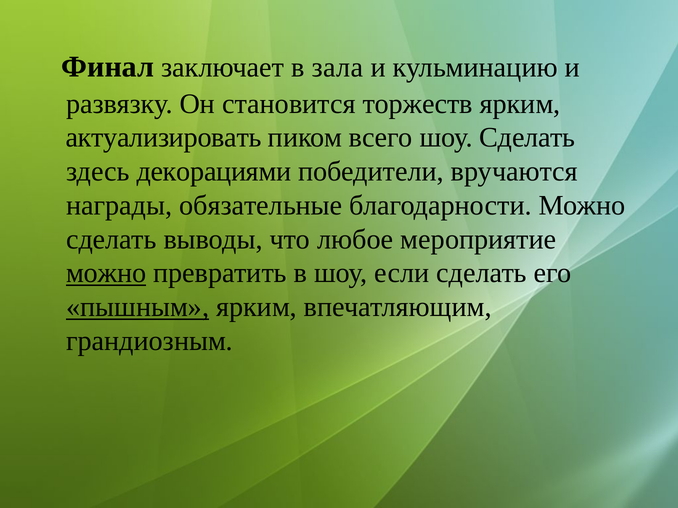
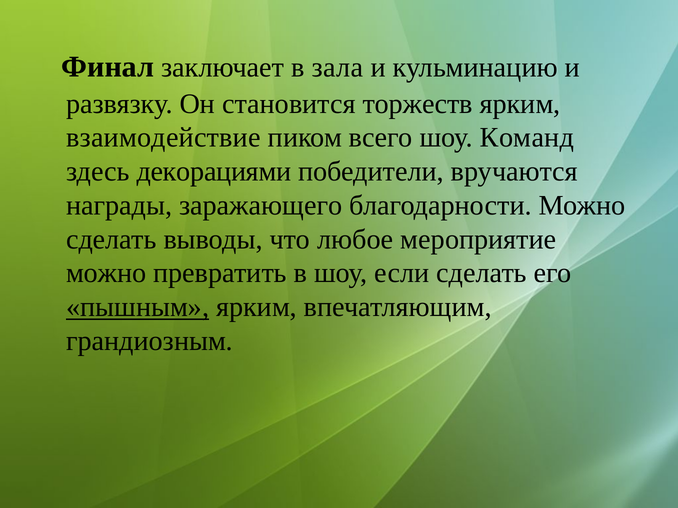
актуализировать: актуализировать -> взаимодействие (163, 138)
шоу Сделать: Сделать -> Команд (527, 138)
обязательные: обязательные -> заражающего (261, 206)
можно underline: present -> none (106, 273)
